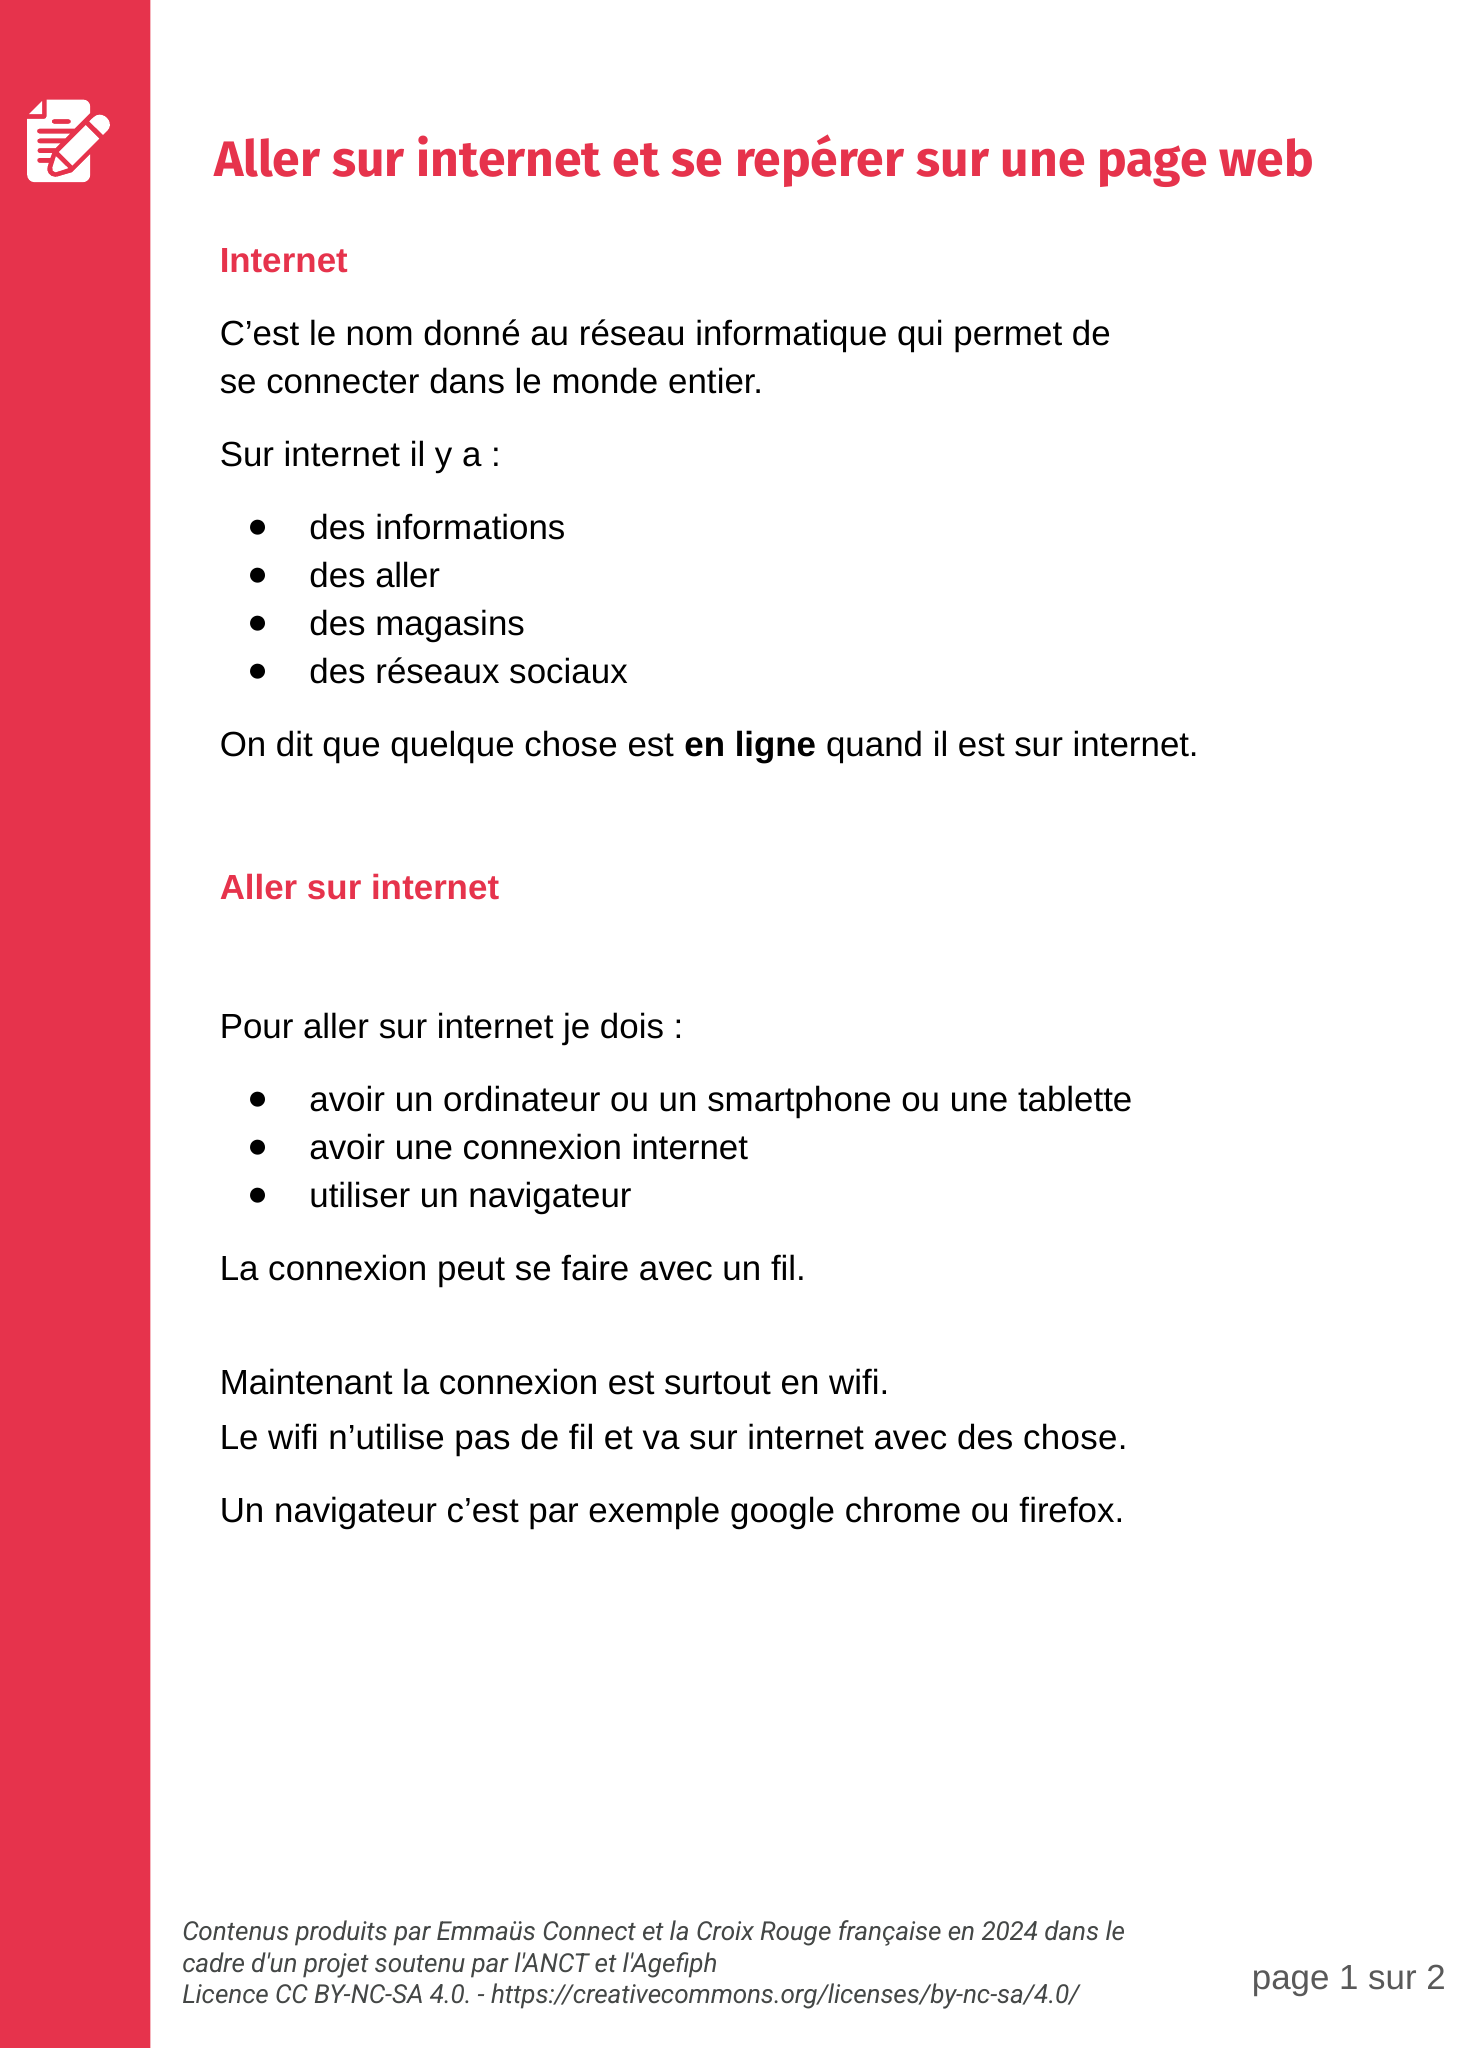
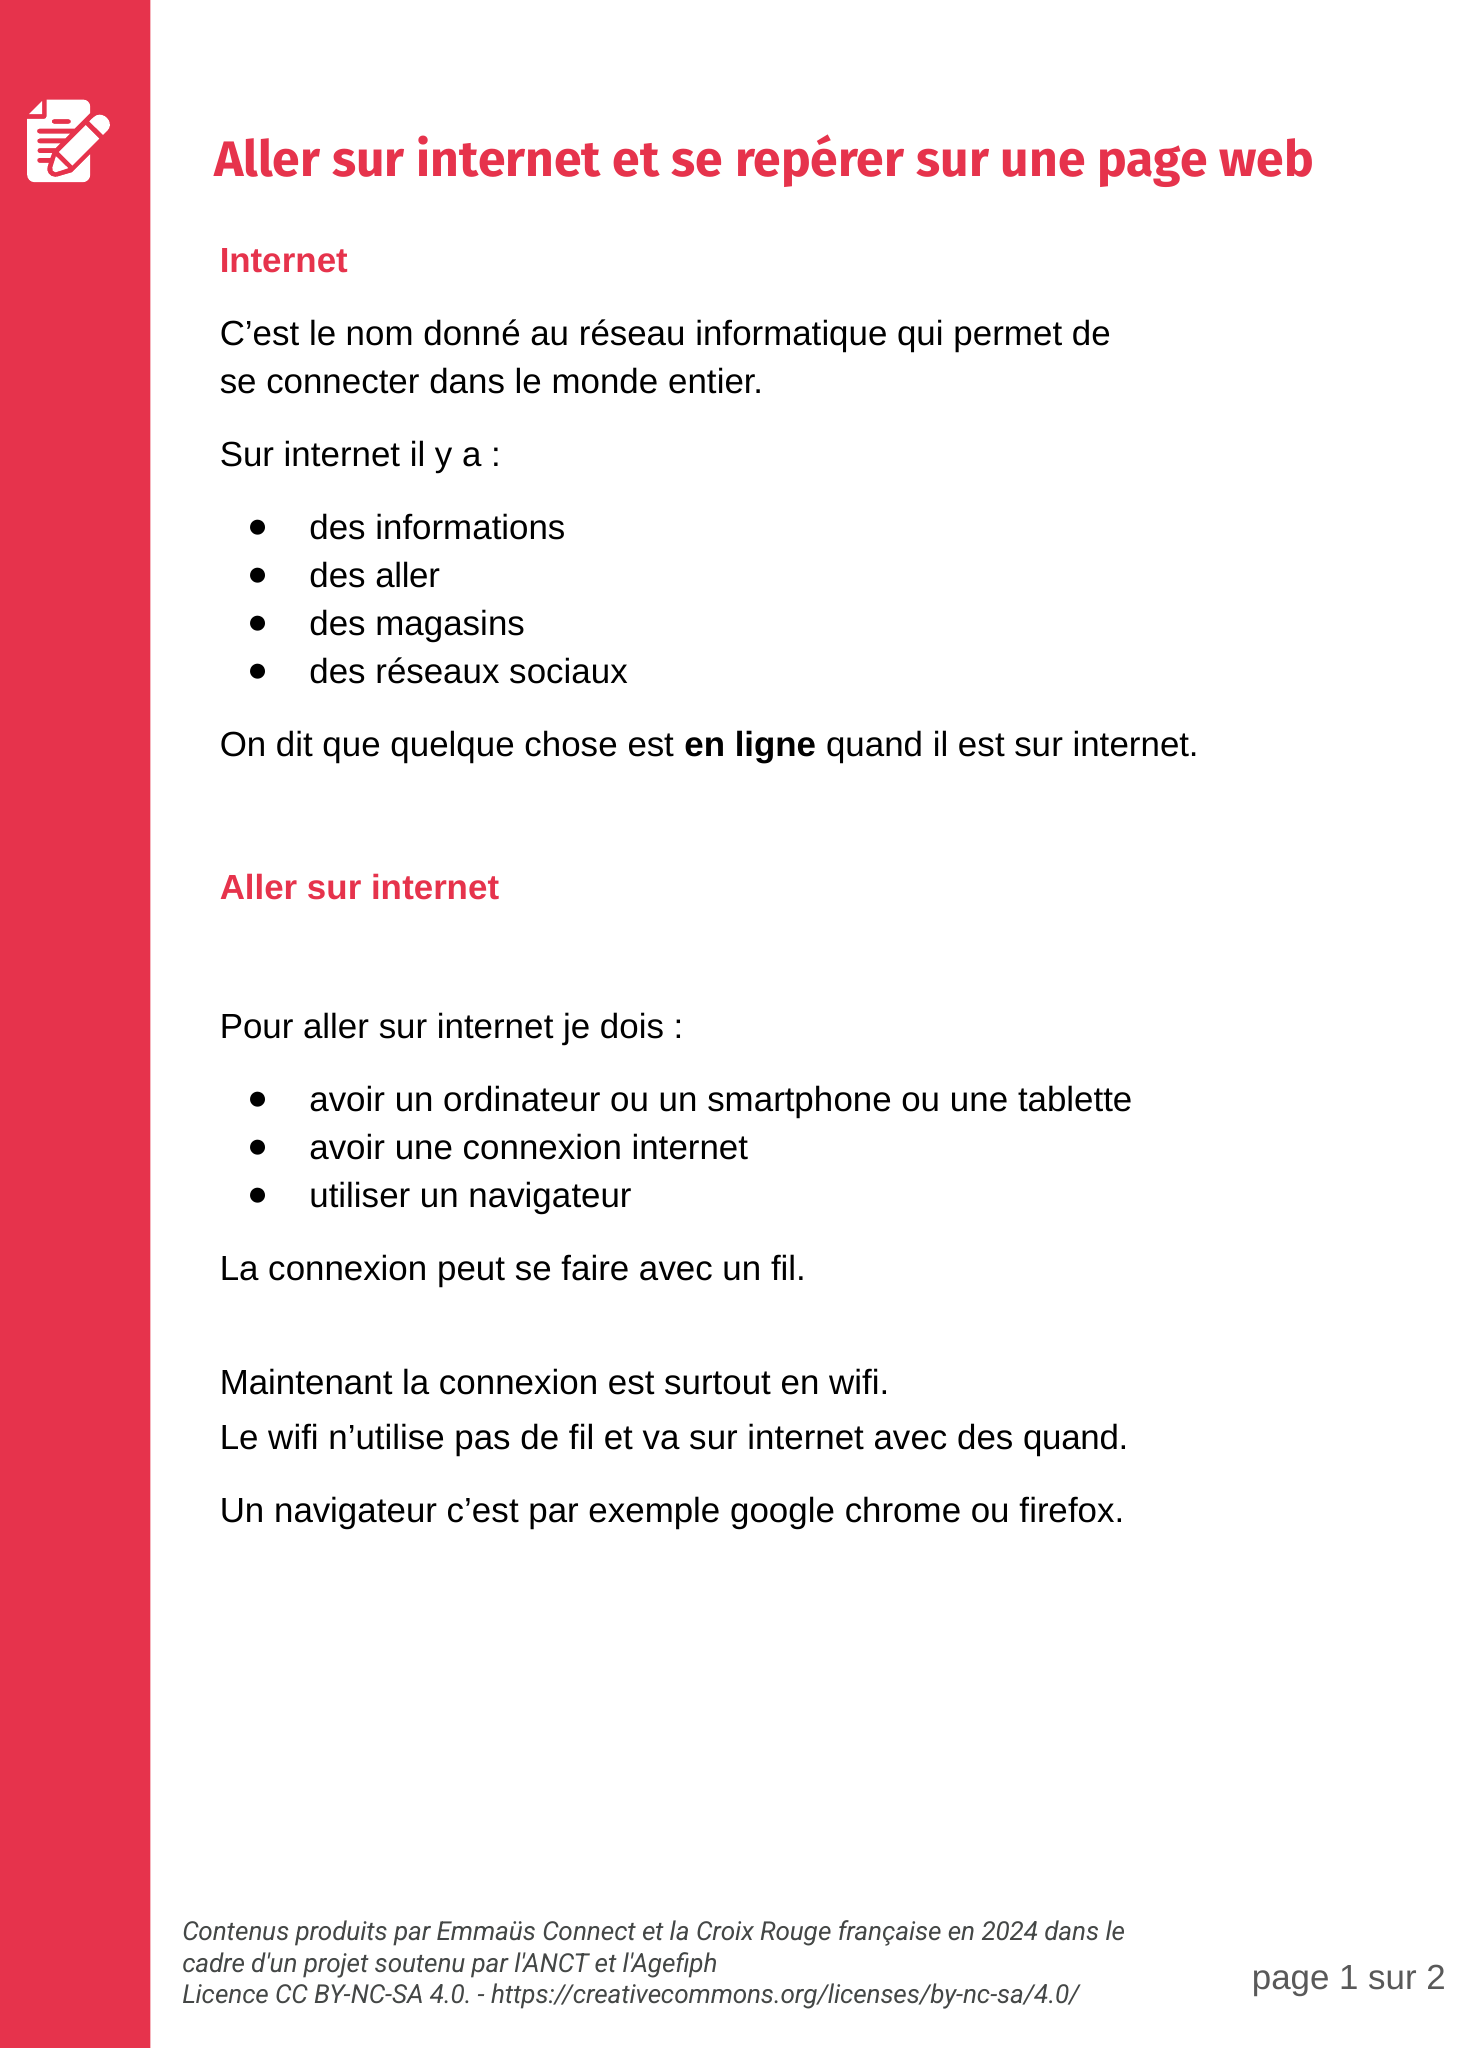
des chose: chose -> quand (1076, 1438)
